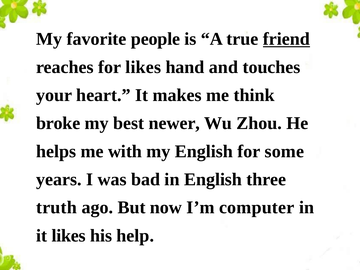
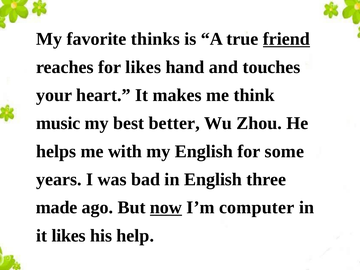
people: people -> thinks (155, 39)
broke: broke -> music (58, 123)
newer: newer -> better (174, 123)
truth: truth -> made (57, 208)
now underline: none -> present (166, 208)
